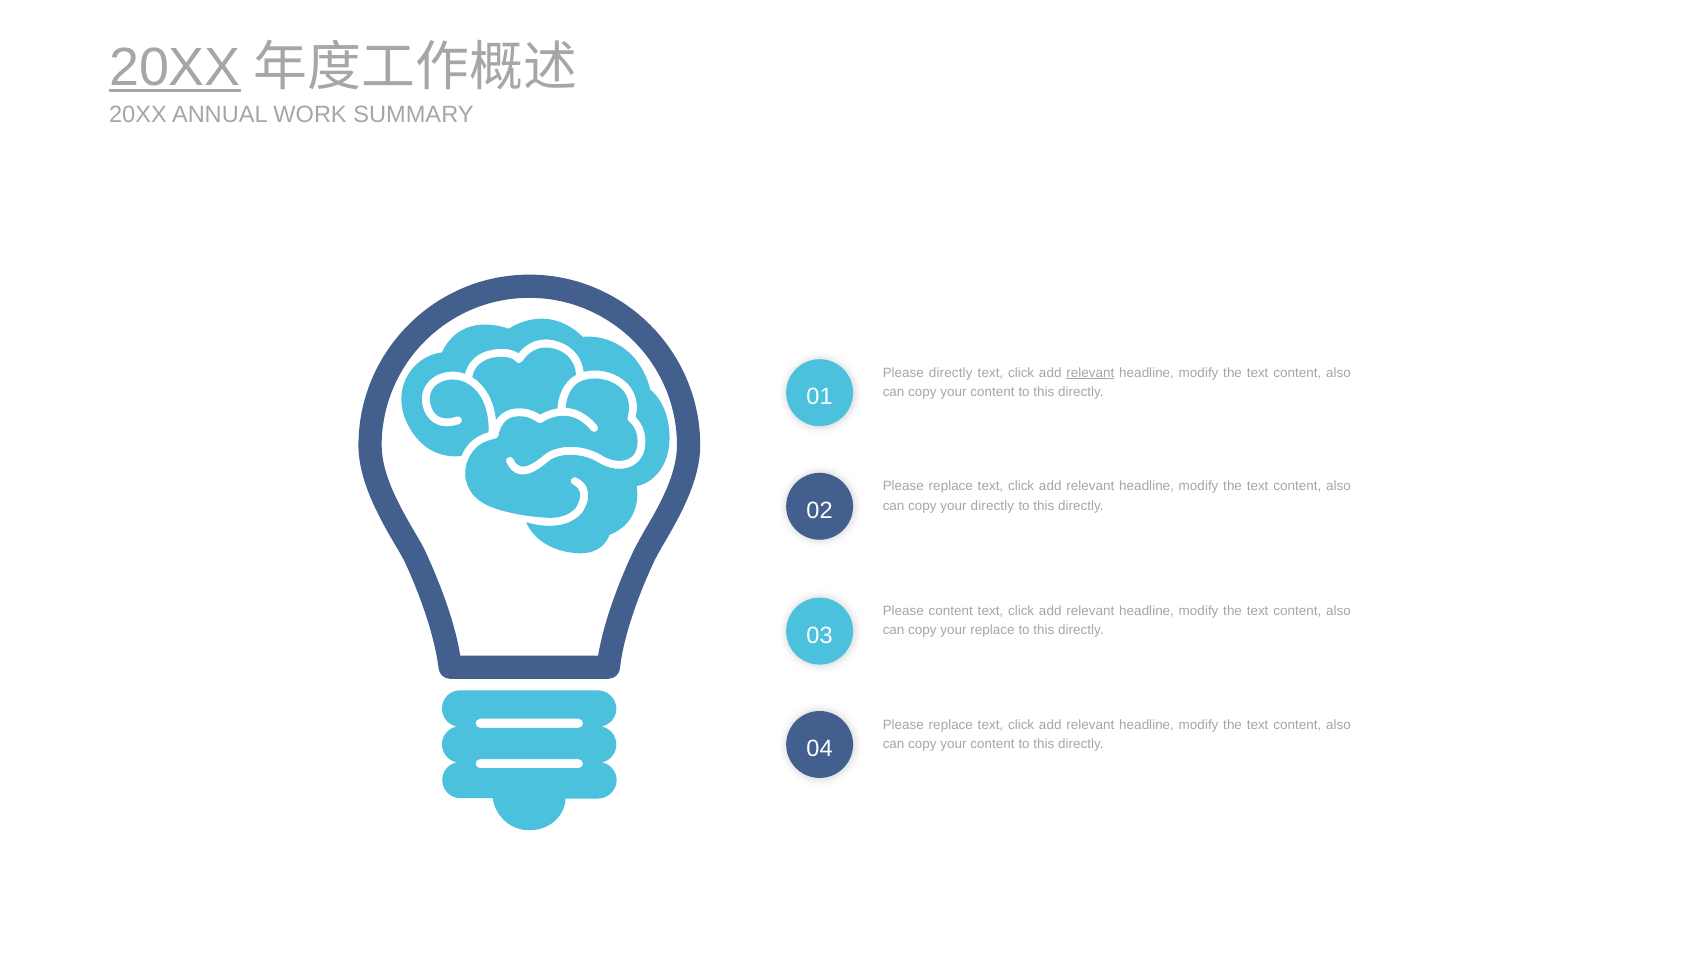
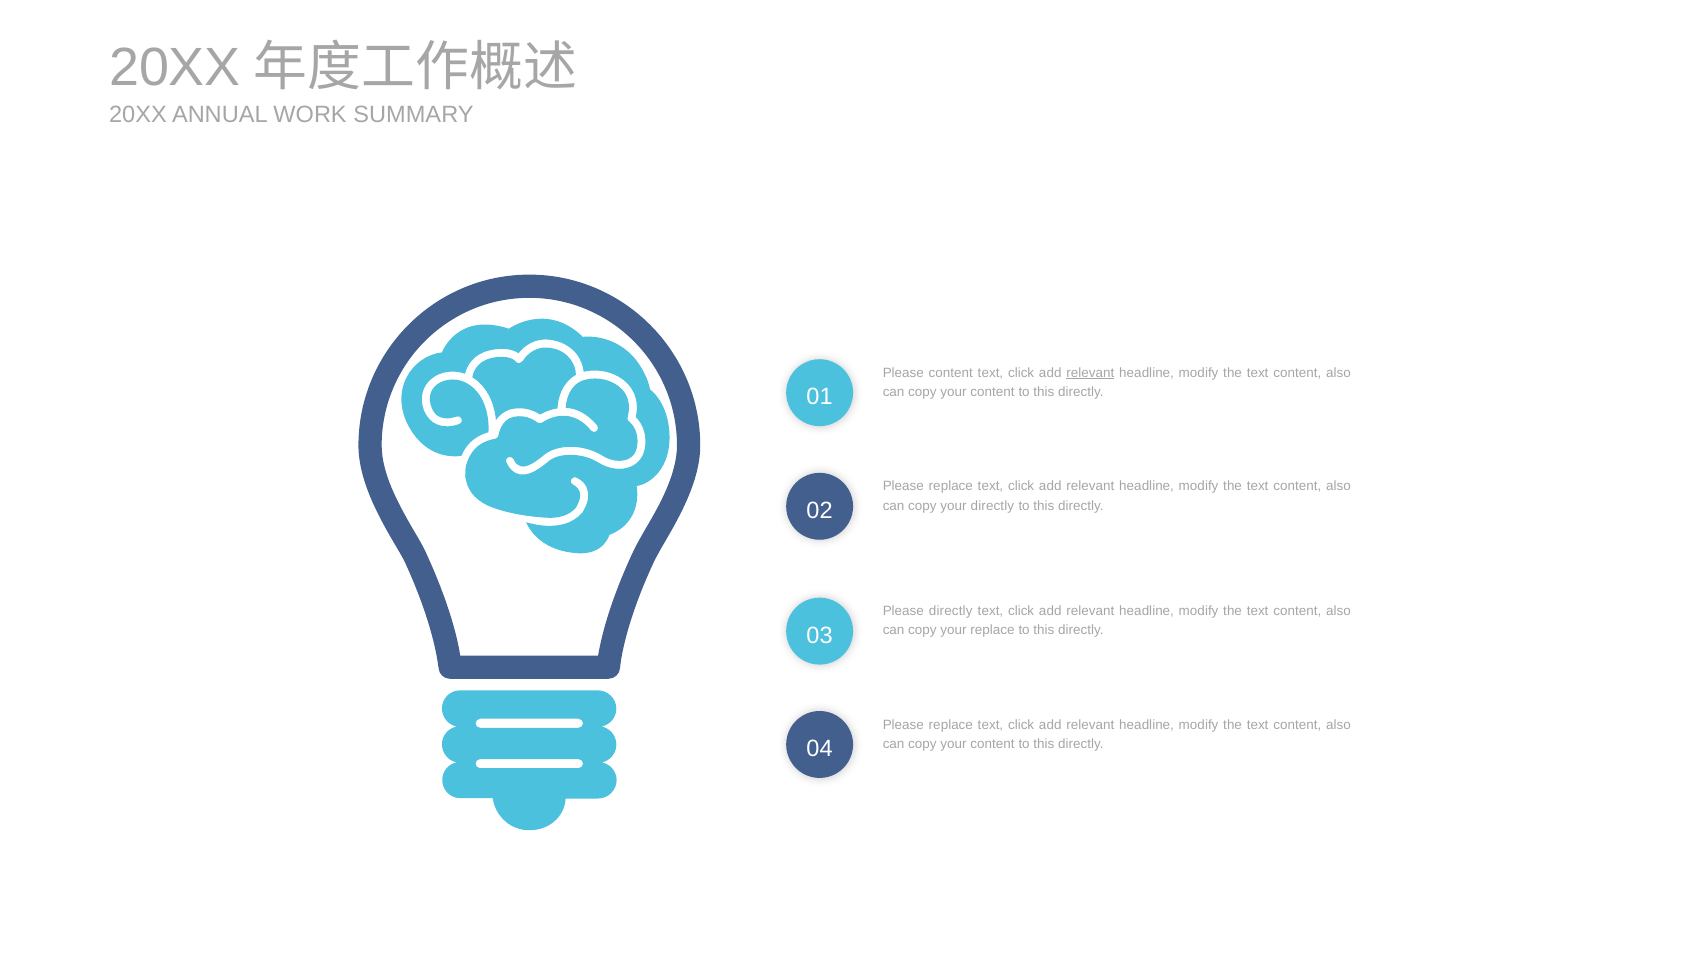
20XX underline: present -> none (175, 67)
Please directly: directly -> content (951, 373)
Please content: content -> directly (951, 611)
